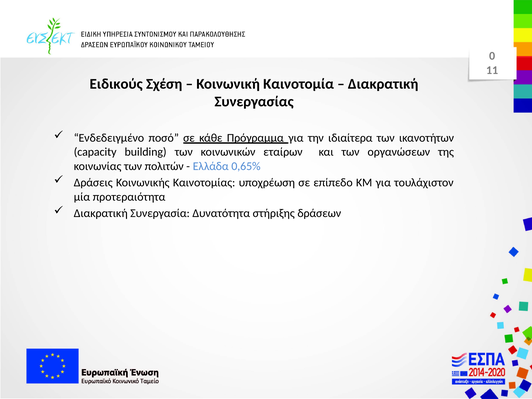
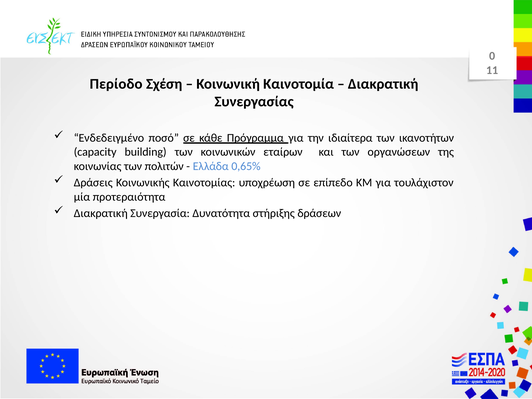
Ειδικούς: Ειδικούς -> Περίοδο (116, 84)
